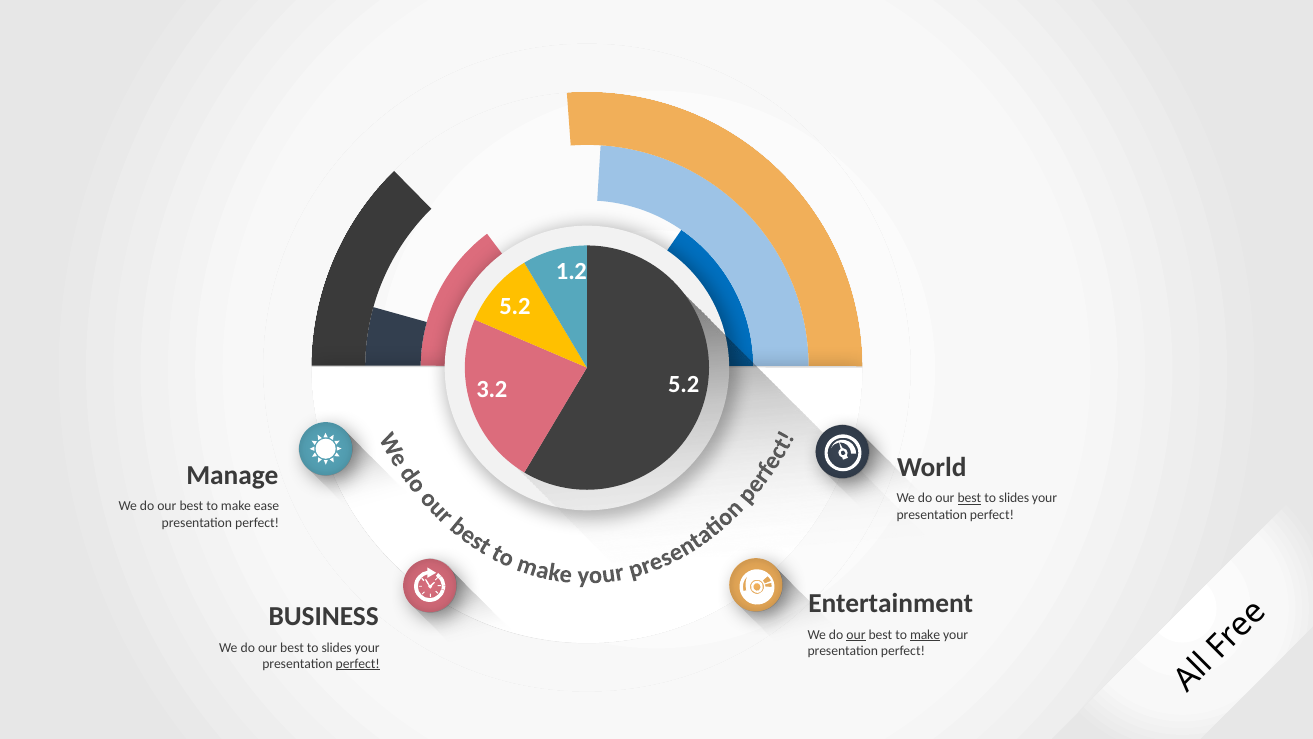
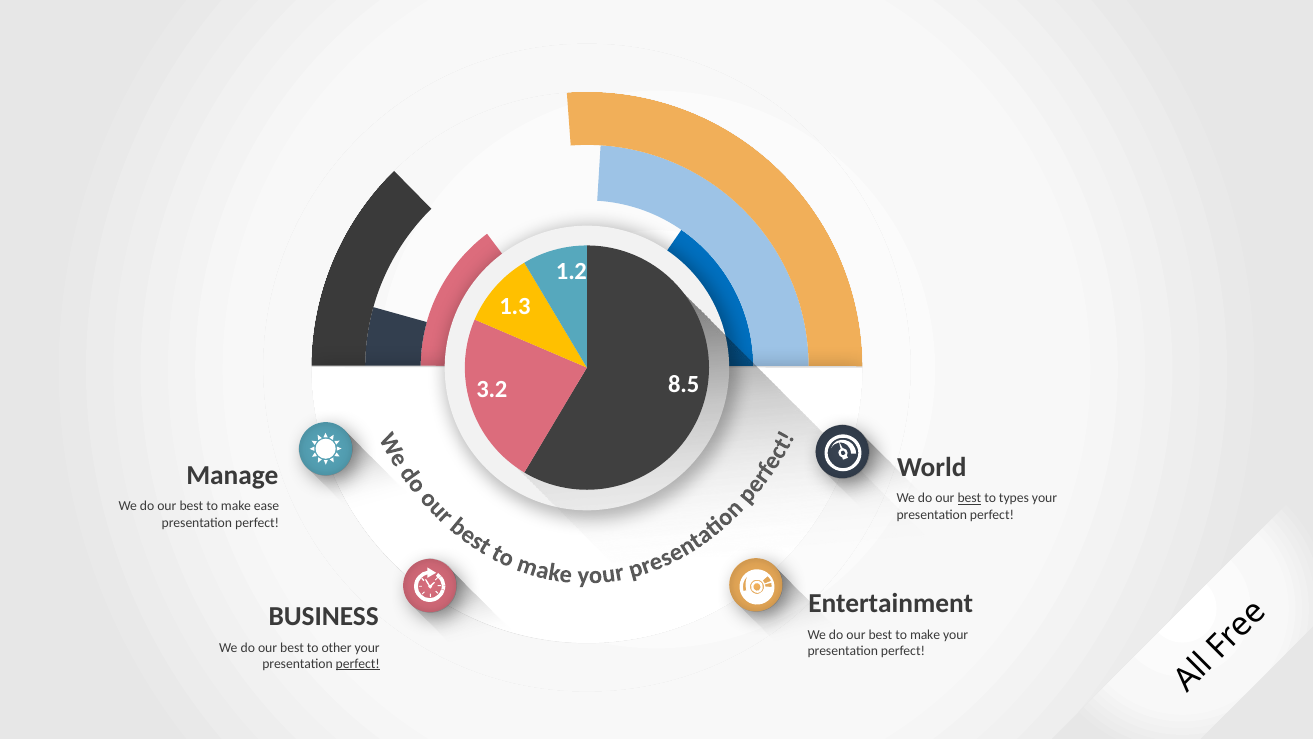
5.2: 5.2 -> 1.3 (515, 306)
5.2: 5.2 -> 8.5 (684, 384)
slides: slides -> types (1014, 498)
our underline: present -> none (856, 634)
make underline: present -> none (925, 634)
slides: slides -> other (337, 647)
